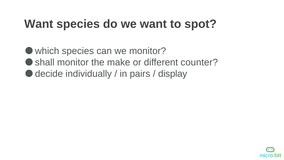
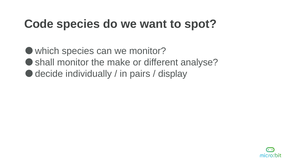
Want: Want -> Code (39, 24)
counter: counter -> analyse (199, 62)
